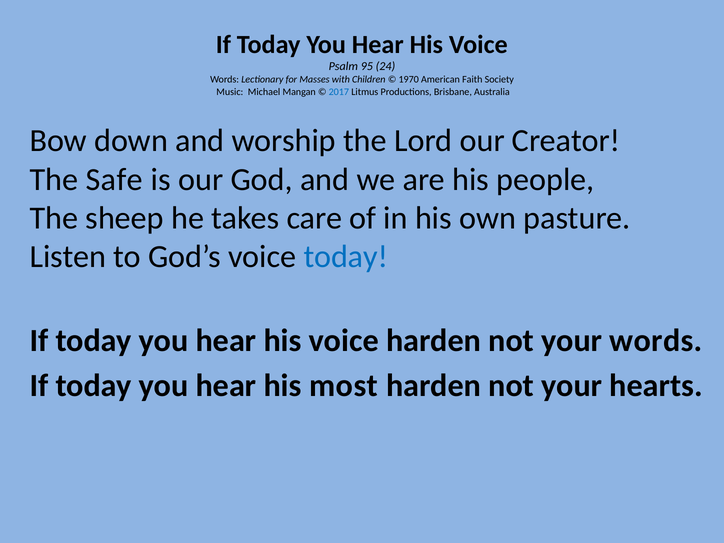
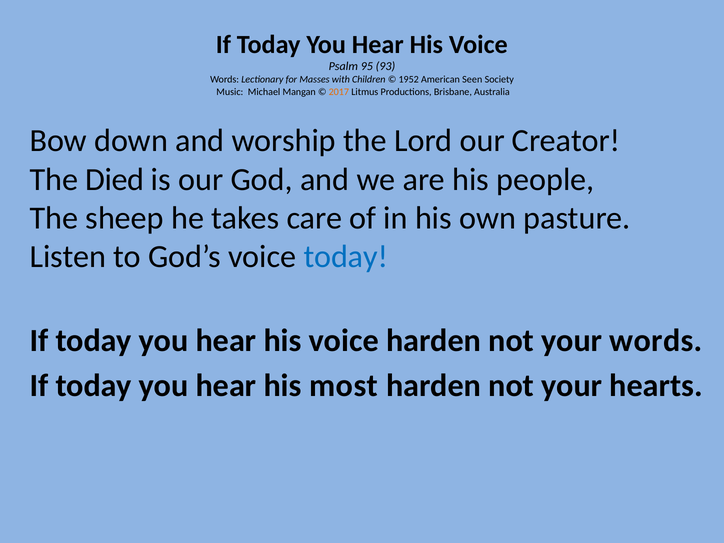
24: 24 -> 93 (385, 66)
1970: 1970 -> 1952 (409, 80)
Faith: Faith -> Seen (472, 80)
2017 colour: blue -> orange (339, 92)
Safe: Safe -> Died (115, 180)
